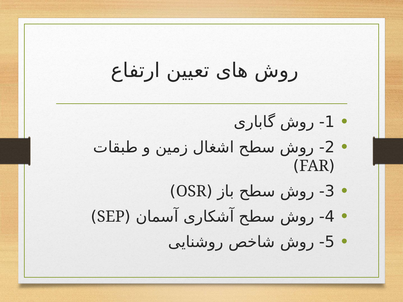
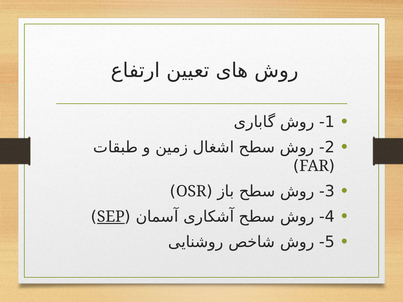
SEP underline: none -> present (111, 217)
